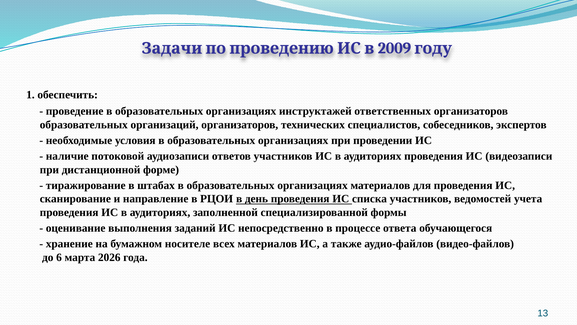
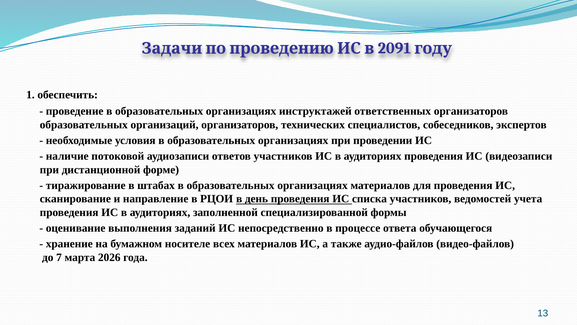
2009: 2009 -> 2091 (394, 48)
6: 6 -> 7 (59, 257)
